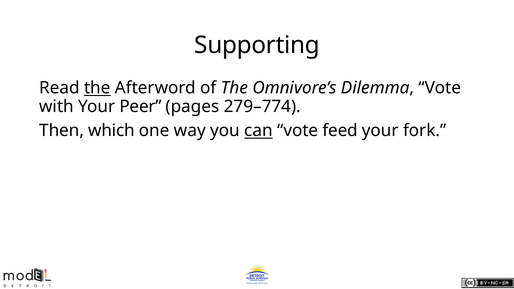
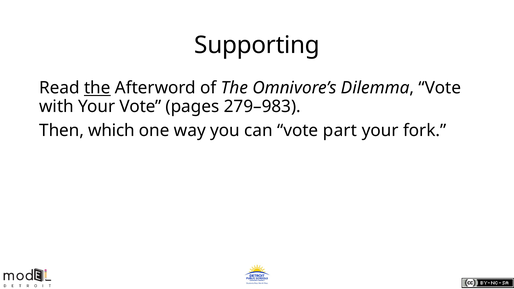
Your Peer: Peer -> Vote (140, 107)
279–774: 279–774 -> 279–983 (262, 107)
can underline: present -> none (259, 131)
feed: feed -> part (340, 131)
